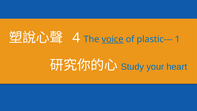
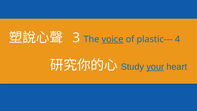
4: 4 -> 3 (76, 38)
1: 1 -> 4 (177, 39)
your underline: none -> present (155, 67)
